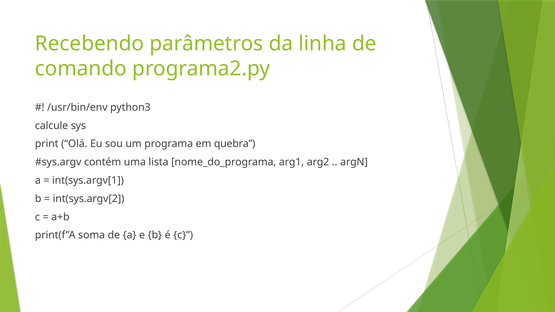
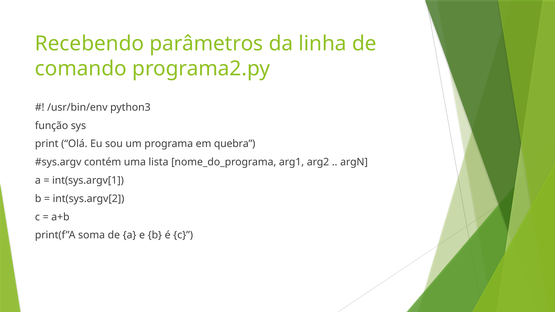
calcule: calcule -> função (52, 126)
